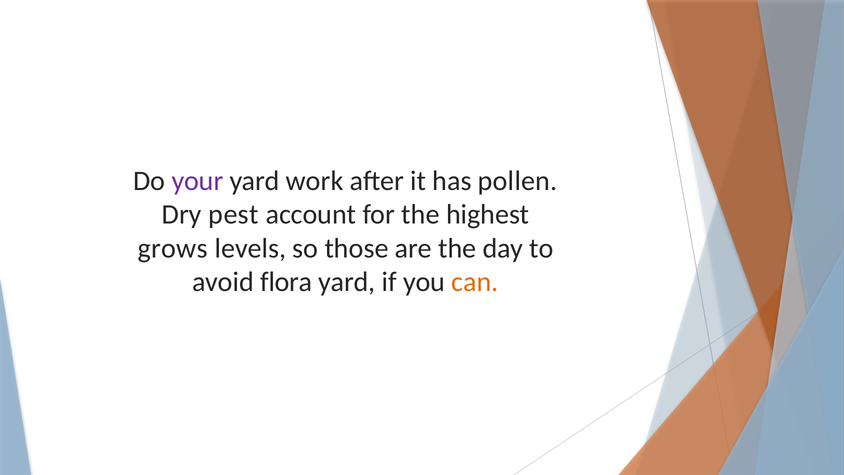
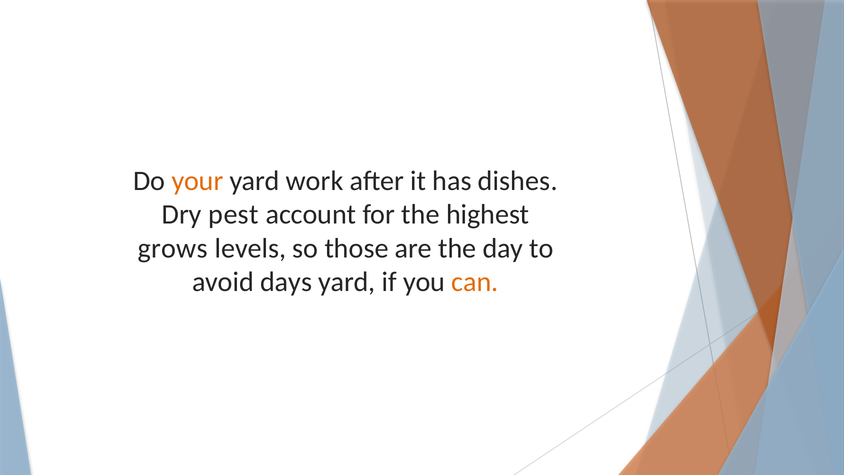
your colour: purple -> orange (197, 181)
pollen: pollen -> dishes (518, 181)
flora: flora -> days (286, 282)
